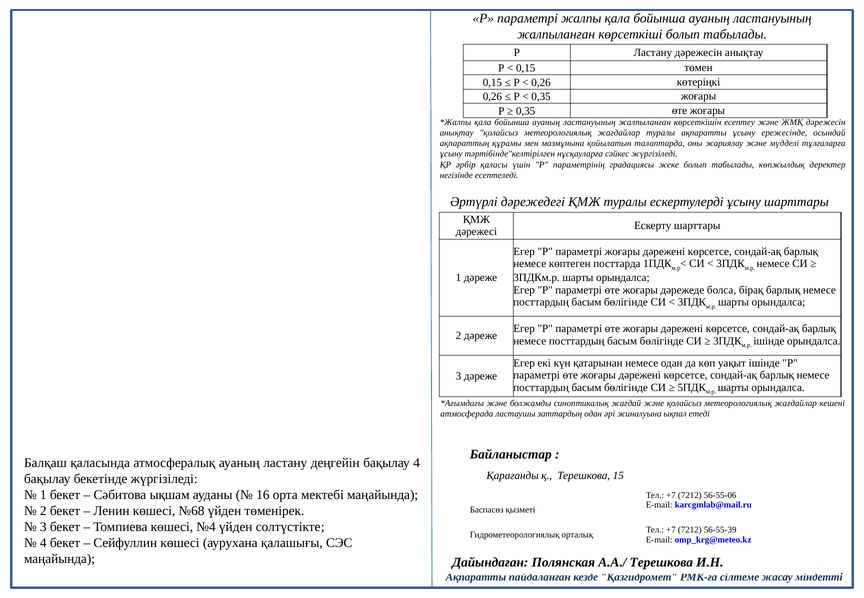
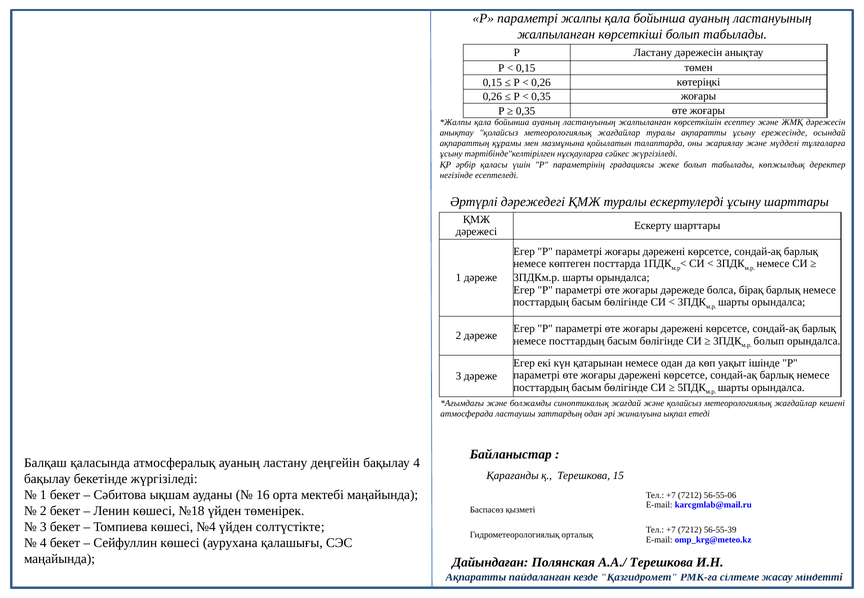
ішінде: ішінде -> болып (769, 341)
№68: №68 -> №18 (192, 511)
